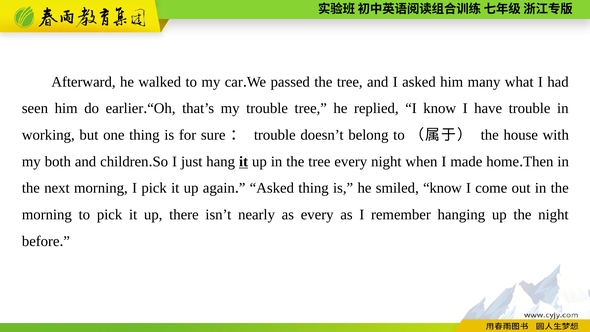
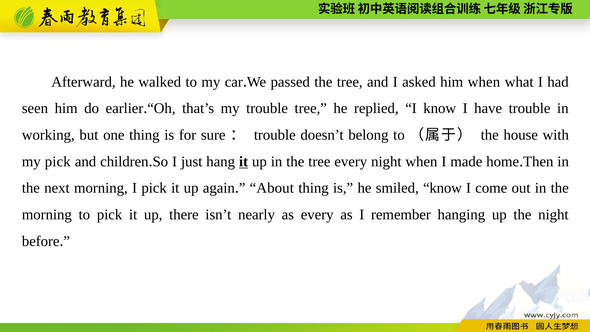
him many: many -> when (484, 82)
my both: both -> pick (58, 161)
Asked: Asked -> About (272, 188)
